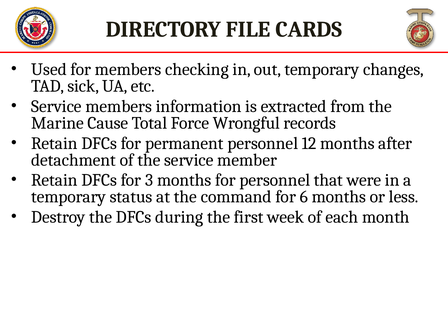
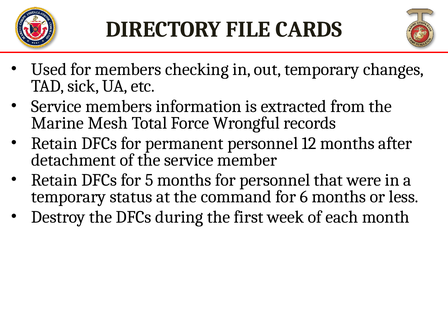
Cause: Cause -> Mesh (108, 123)
3: 3 -> 5 (149, 180)
